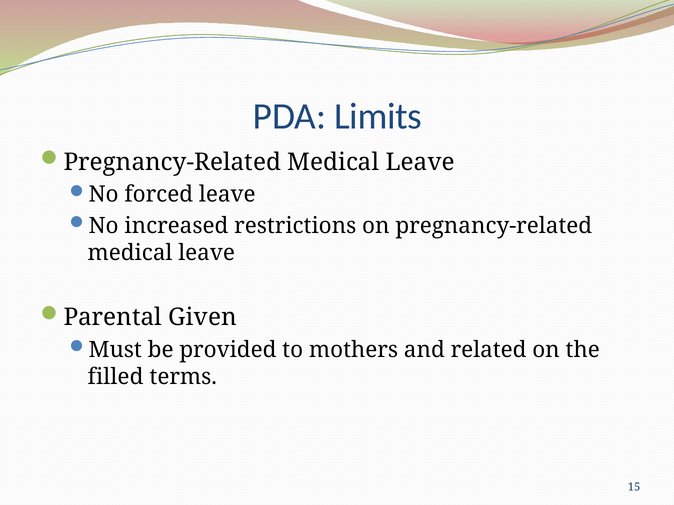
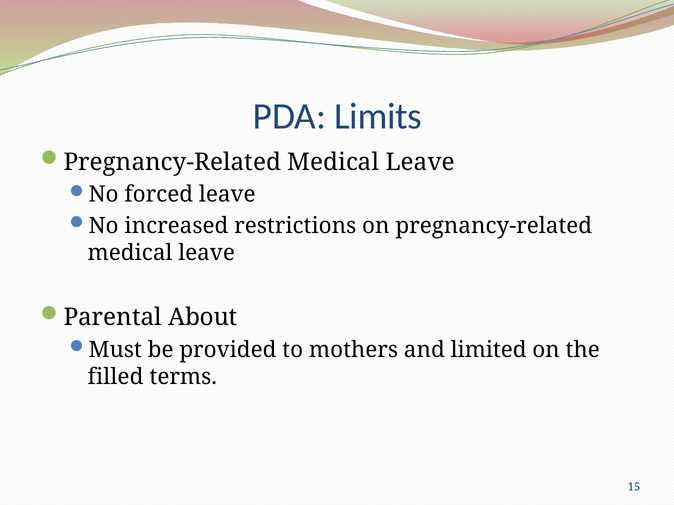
Given: Given -> About (203, 318)
related: related -> limited (489, 350)
